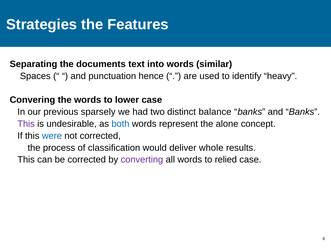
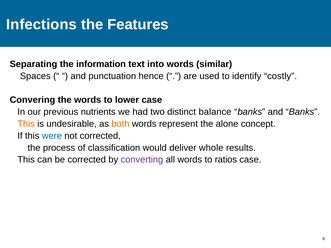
Strategies: Strategies -> Infections (42, 24)
documents: documents -> information (101, 64)
heavy: heavy -> costly (280, 76)
sparsely: sparsely -> nutrients (98, 112)
This colour: purple -> orange (26, 124)
both colour: blue -> orange (120, 124)
relied: relied -> ratios (226, 160)
